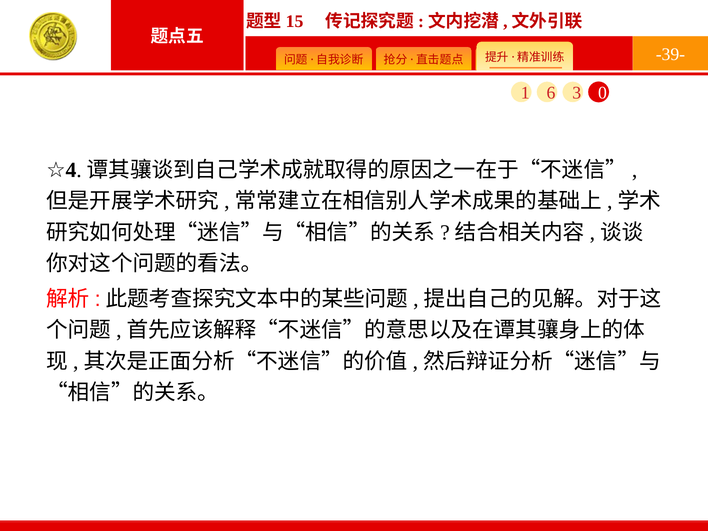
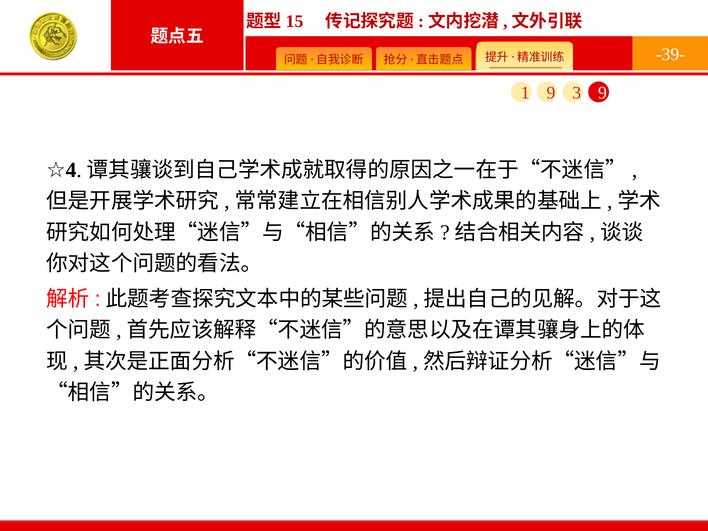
1 6: 6 -> 9 (551, 93)
3 0: 0 -> 9 (603, 93)
